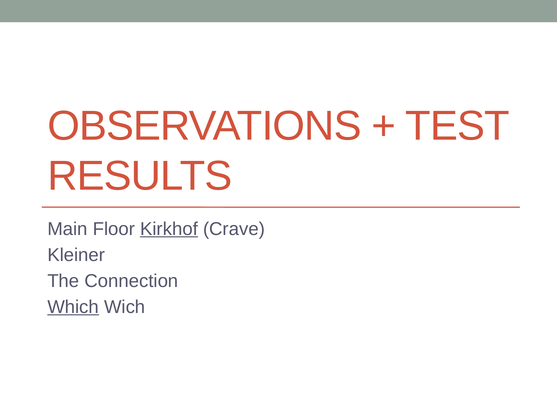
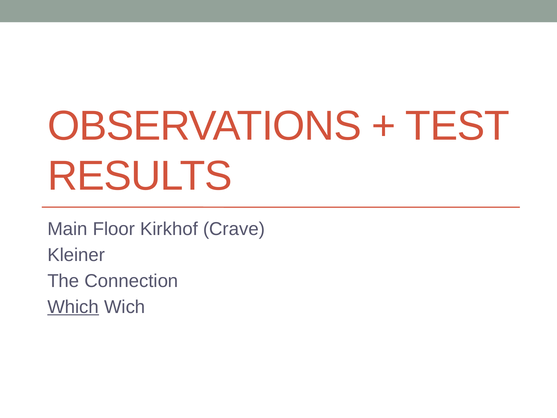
Kirkhof underline: present -> none (169, 229)
